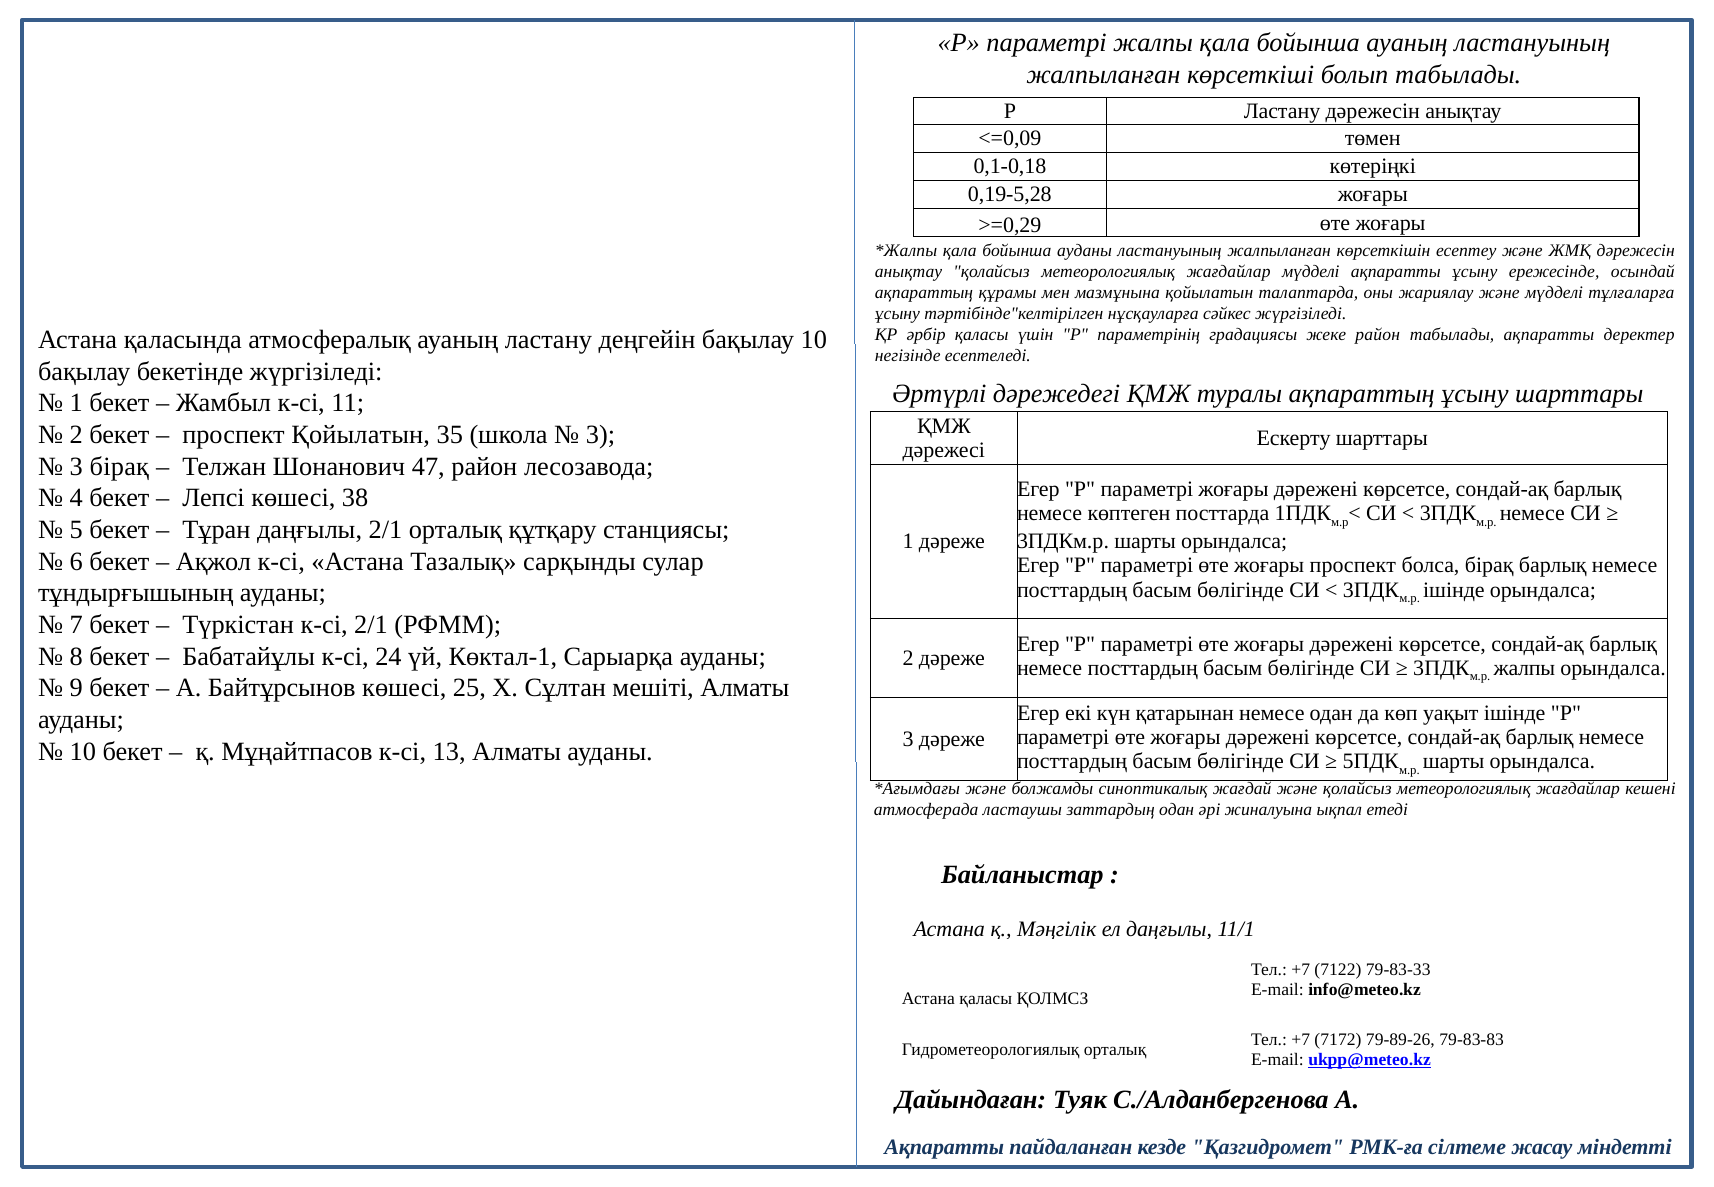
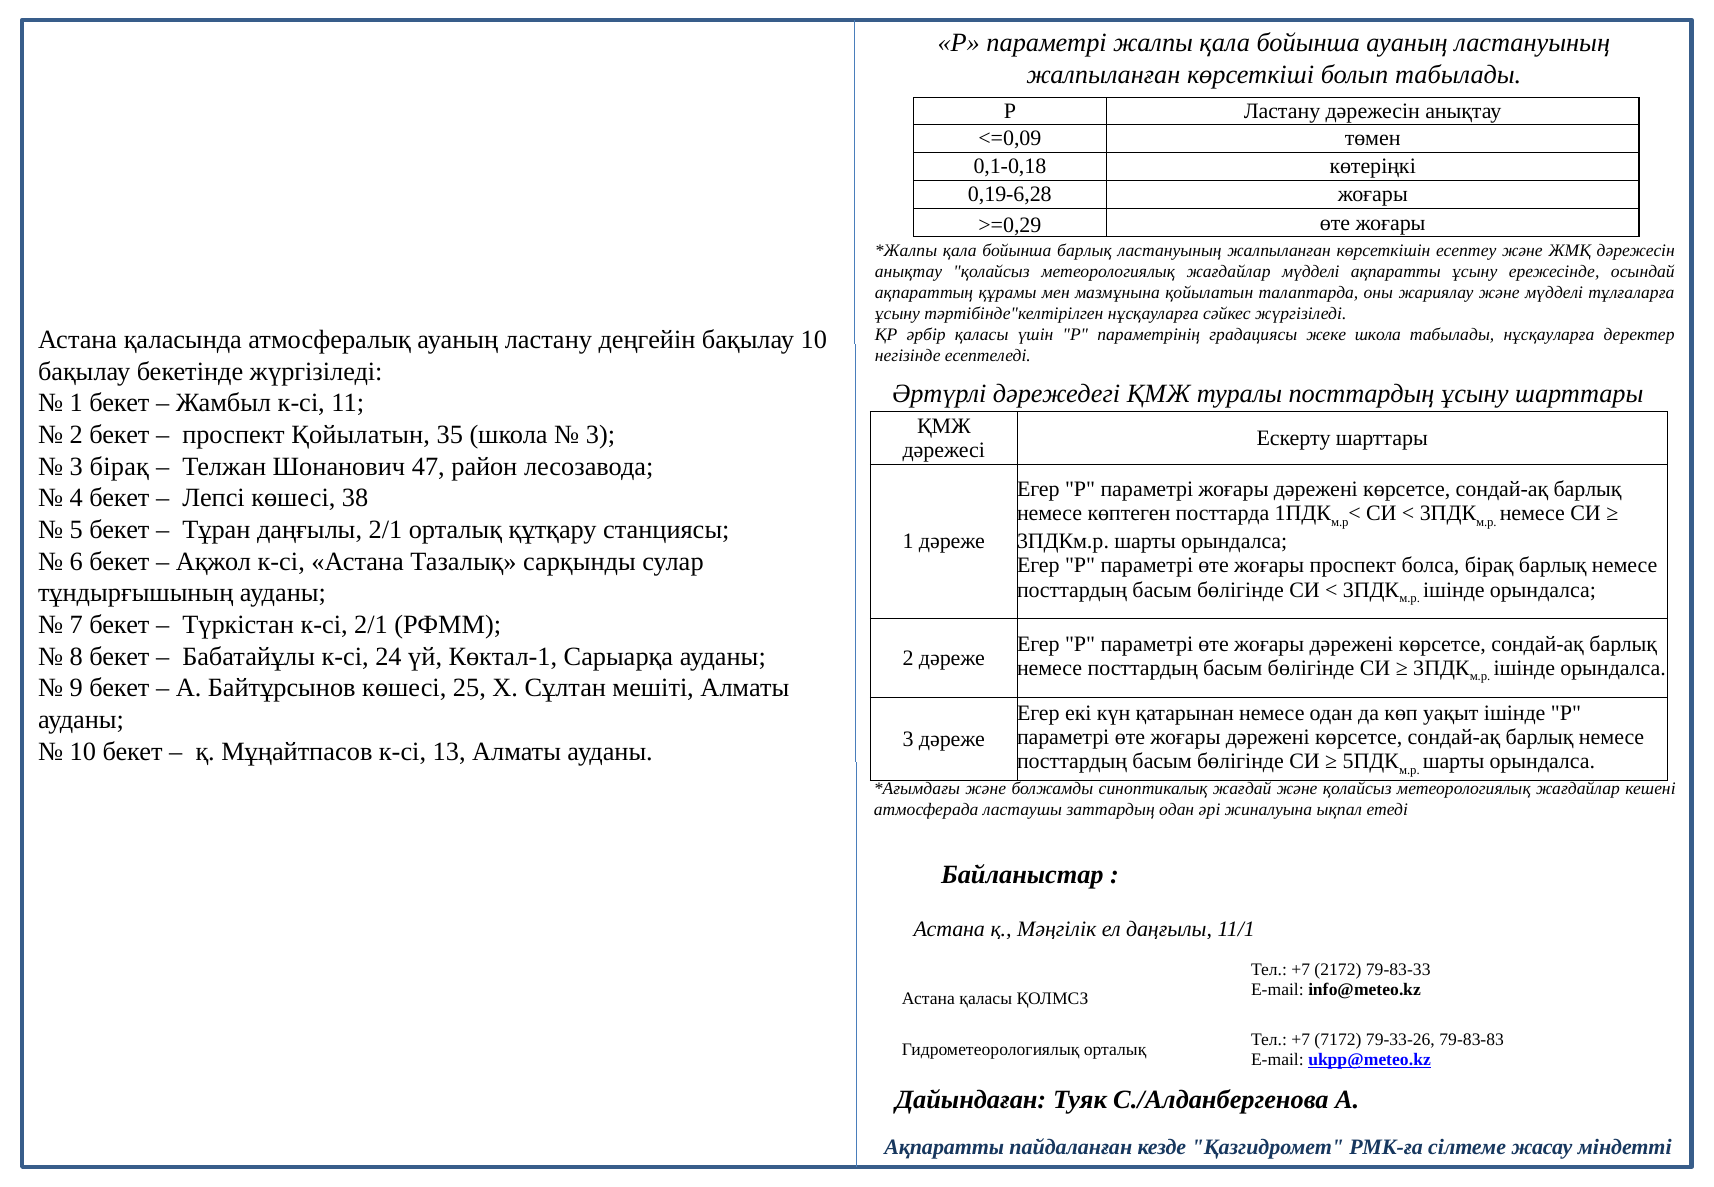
0,19-5,28: 0,19-5,28 -> 0,19-6,28 (1010, 195)
бойынша ауданы: ауданы -> барлық (1084, 251)
жеке район: район -> школа (1378, 335)
табылады ақпаратты: ақпаратты -> нұсқауларға (1549, 335)
туралы ақпараттың: ақпараттың -> посттардың (1362, 393)
жалпы: жалпы -> ішінде (1524, 668)
7122: 7122 -> 2172 (1338, 969)
79-89-26: 79-89-26 -> 79-33-26 (1400, 1040)
